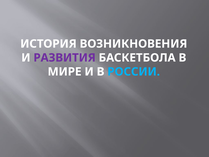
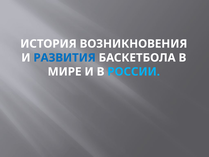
РАЗВИТИЯ colour: purple -> blue (65, 58)
